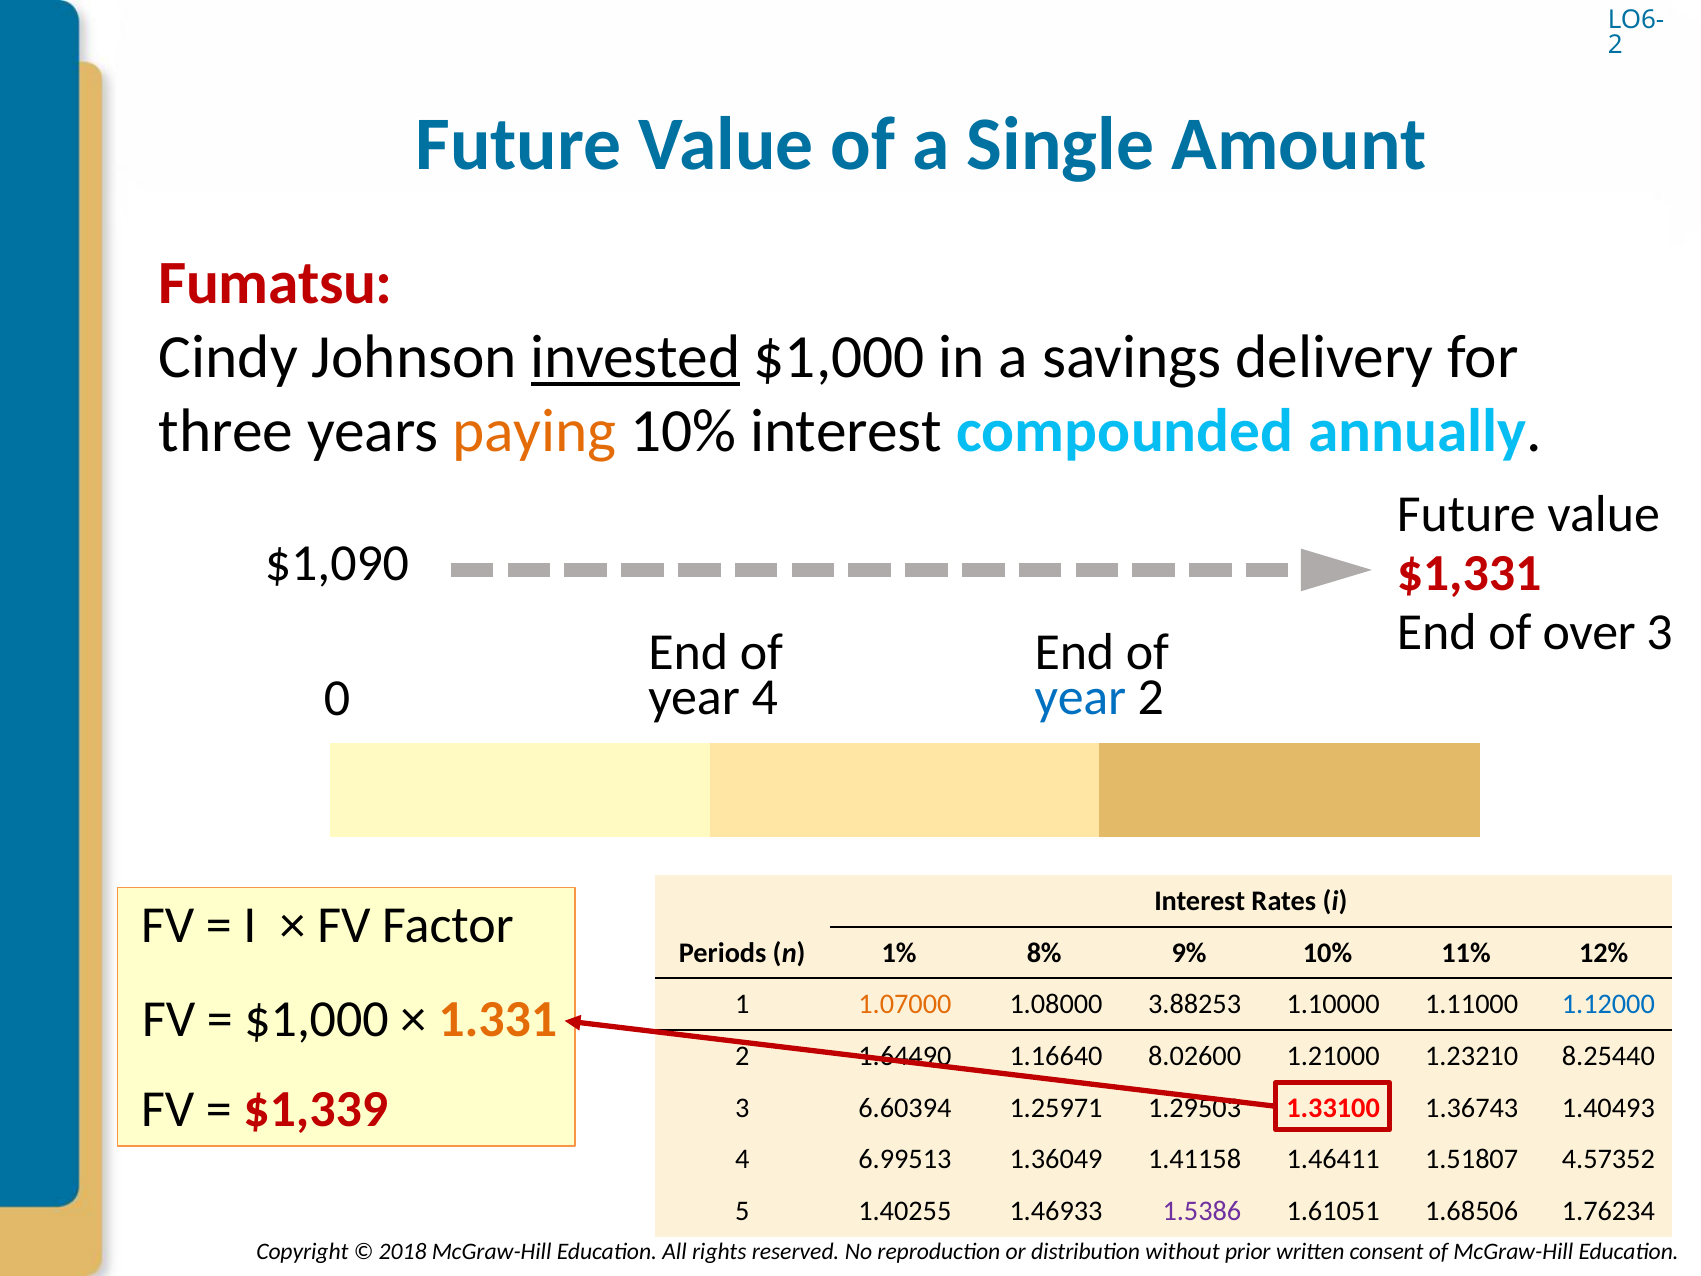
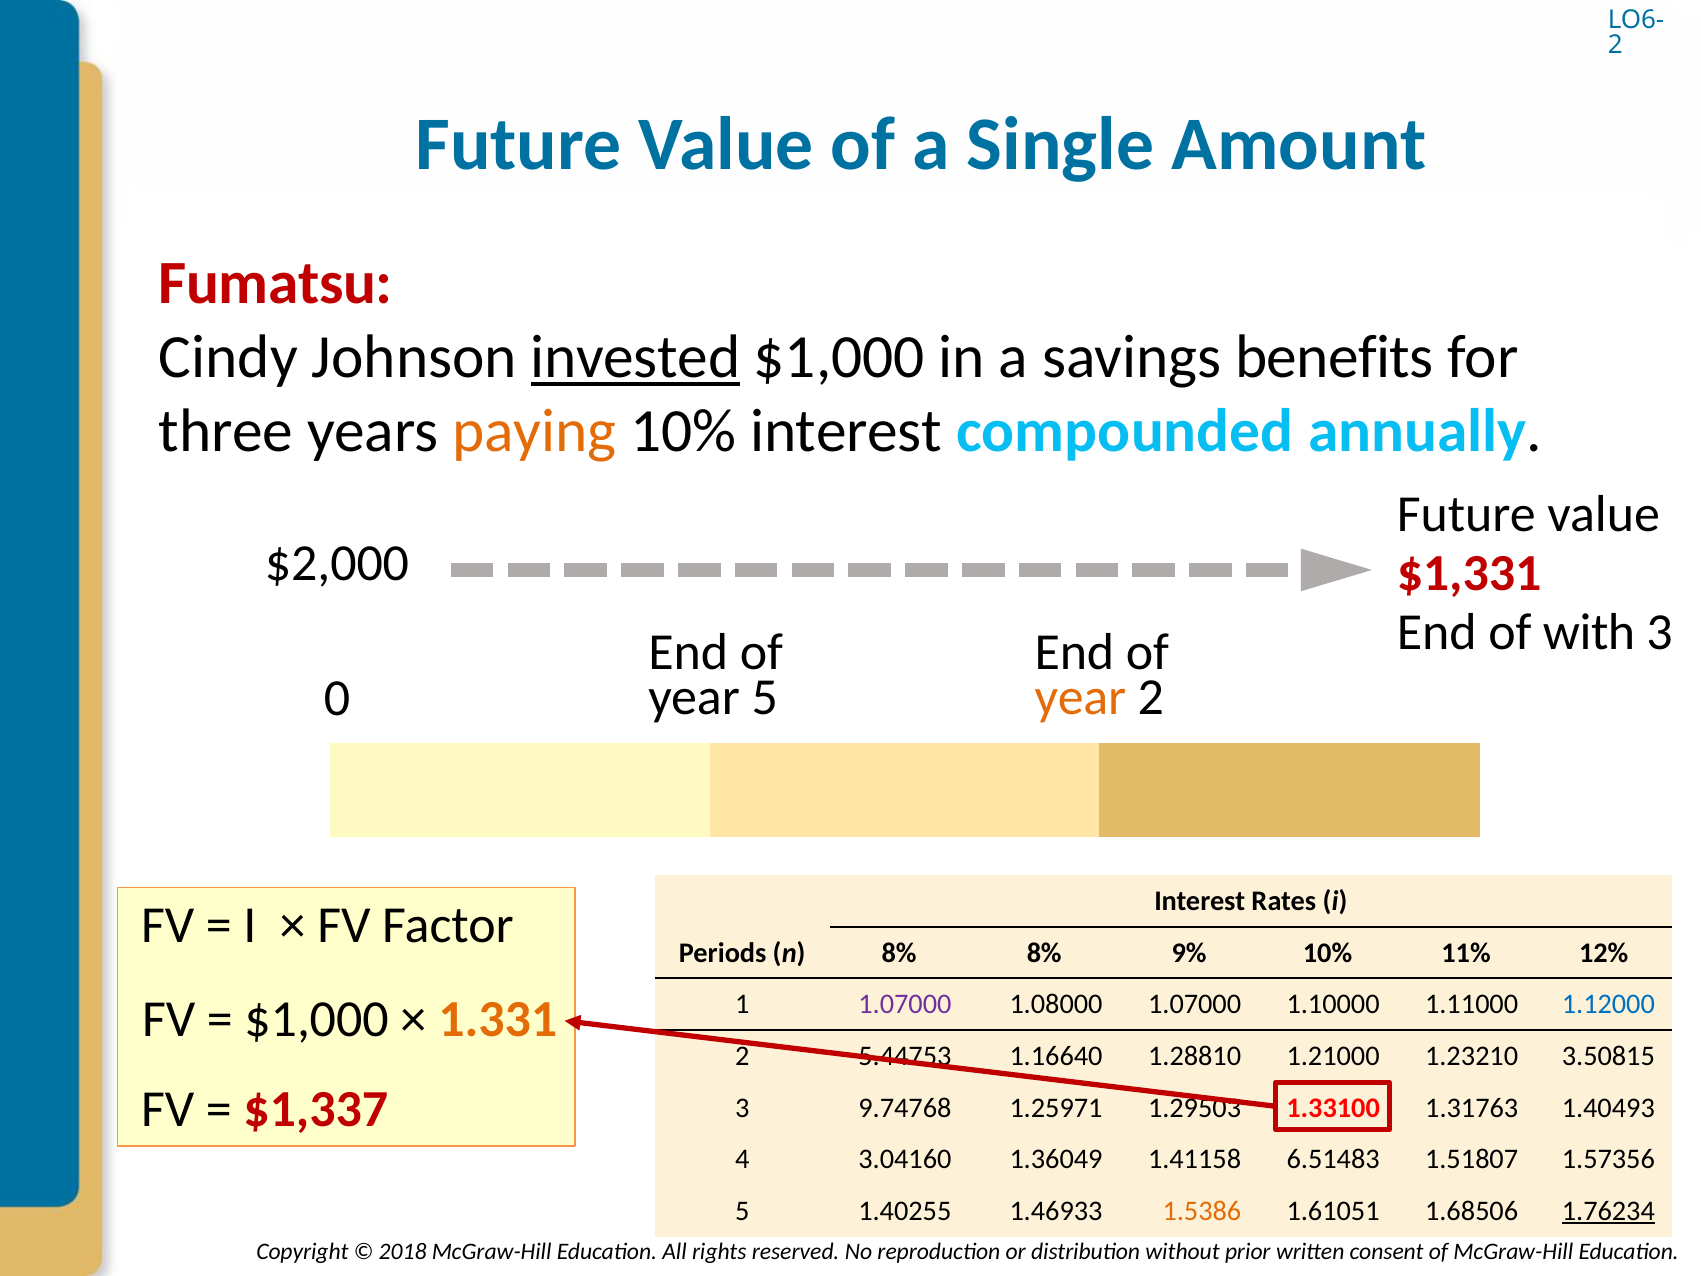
delivery: delivery -> benefits (1335, 357)
$1,090: $1,090 -> $2,000 (337, 563)
over: over -> with (1589, 632)
year 4: 4 -> 5 (765, 697)
year colour: blue -> orange (1080, 697)
n 1%: 1% -> 8% (899, 953)
1.07000 colour: orange -> purple (905, 1004)
1.08000 3.88253: 3.88253 -> 1.07000 (1195, 1004)
1.64490: 1.64490 -> 5.44753 (905, 1056)
8.02600: 8.02600 -> 1.28810 (1195, 1056)
8.25440: 8.25440 -> 3.50815 (1608, 1056)
$1,339: $1,339 -> $1,337 (316, 1109)
6.60394: 6.60394 -> 9.74768 (905, 1107)
1.36743: 1.36743 -> 1.31763 (1472, 1107)
6.99513: 6.99513 -> 3.04160 (905, 1159)
1.46411: 1.46411 -> 6.51483 (1333, 1159)
4.57352: 4.57352 -> 1.57356 (1608, 1159)
1.5386 colour: purple -> orange (1202, 1211)
1.76234 underline: none -> present (1608, 1211)
